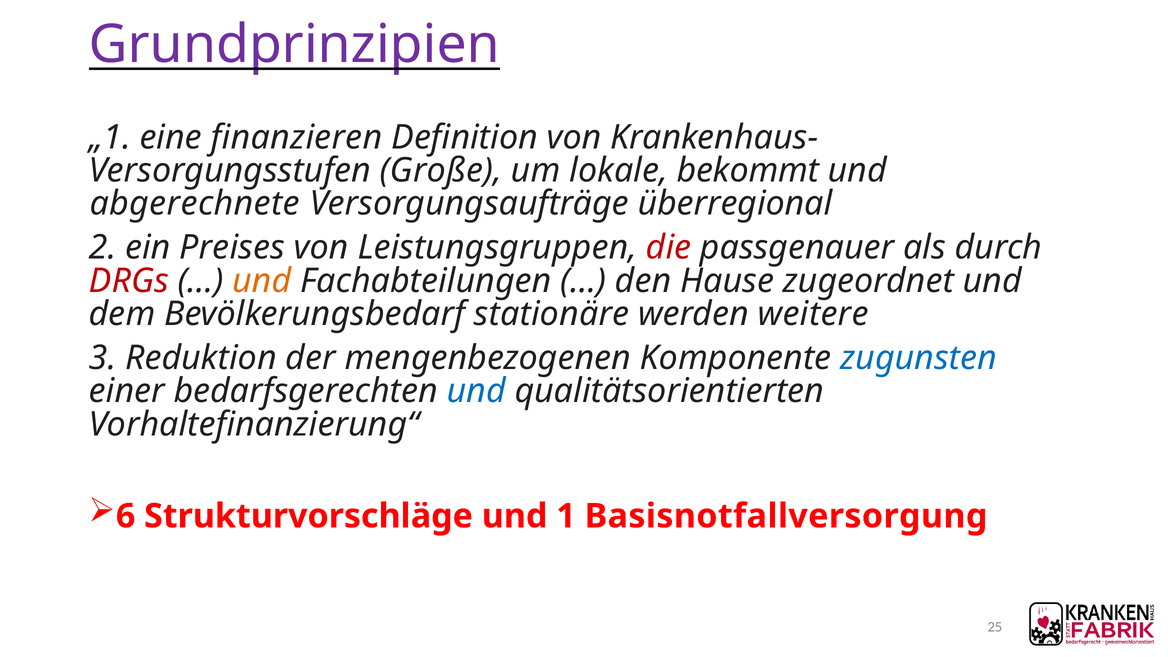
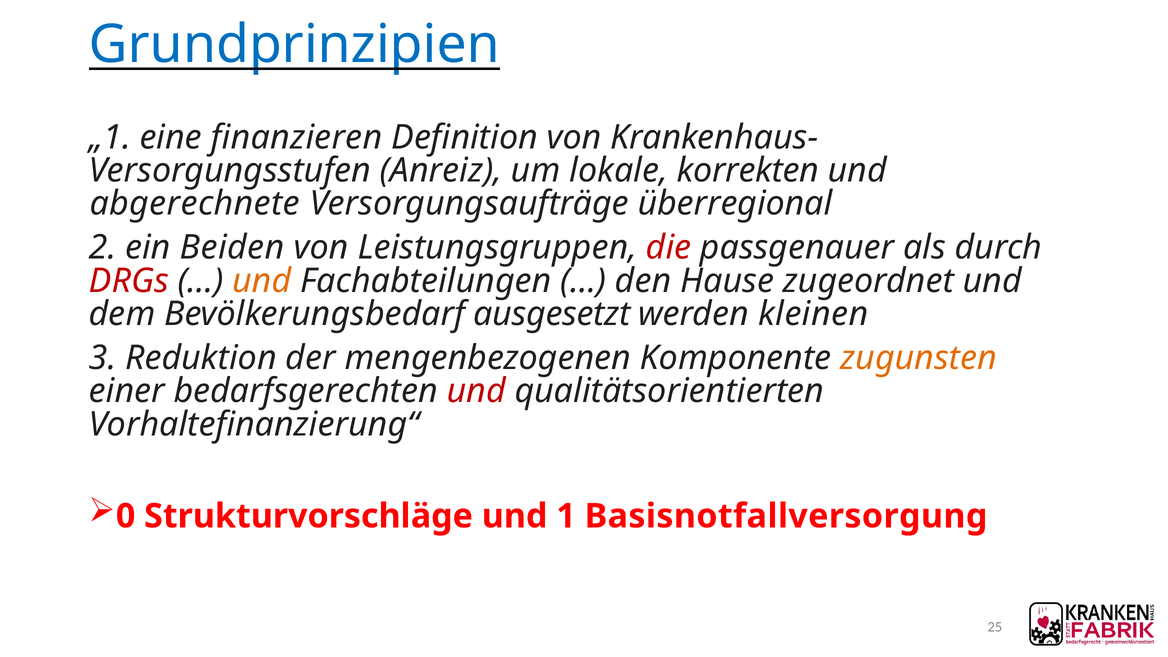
Grundprinzipien colour: purple -> blue (294, 44)
Große: Große -> Anreiz (441, 170)
bekommt: bekommt -> korrekten (748, 170)
Preises: Preises -> Beiden (232, 248)
stationäre: stationäre -> ausgesetzt (552, 314)
weitere: weitere -> kleinen (813, 314)
zugunsten colour: blue -> orange (918, 358)
und colour: blue -> red (476, 391)
6: 6 -> 0 (126, 516)
